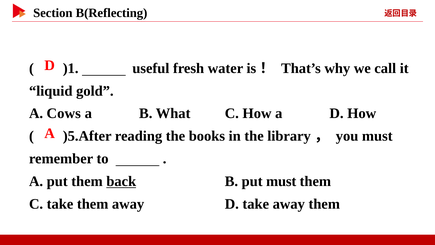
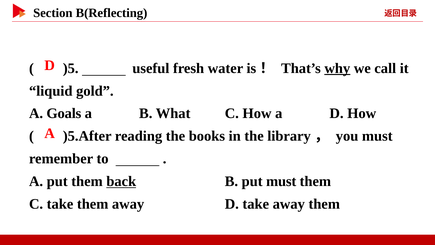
)1: )1 -> )5 (71, 68)
why underline: none -> present (337, 68)
Cows: Cows -> Goals (64, 113)
